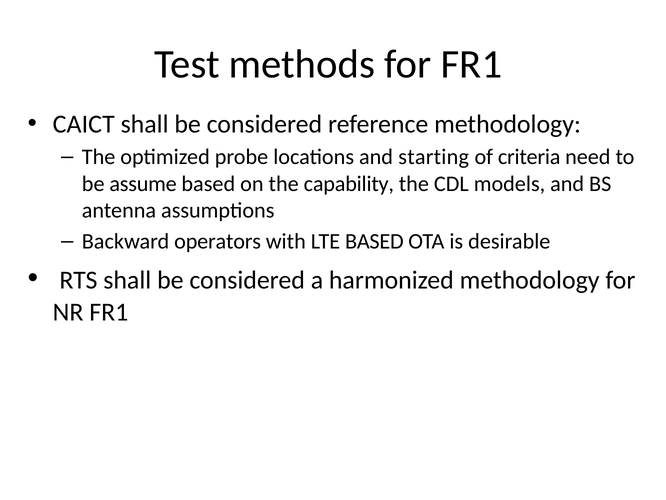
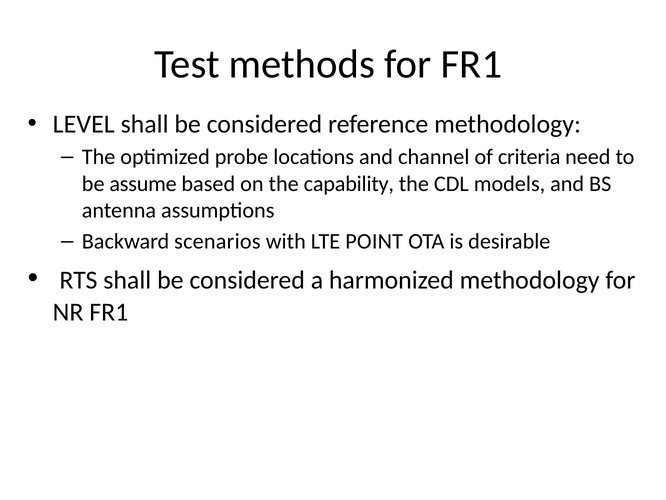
CAICT: CAICT -> LEVEL (84, 124)
starting: starting -> channel (434, 157)
operators: operators -> scenarios (217, 241)
LTE BASED: BASED -> POINT (374, 241)
